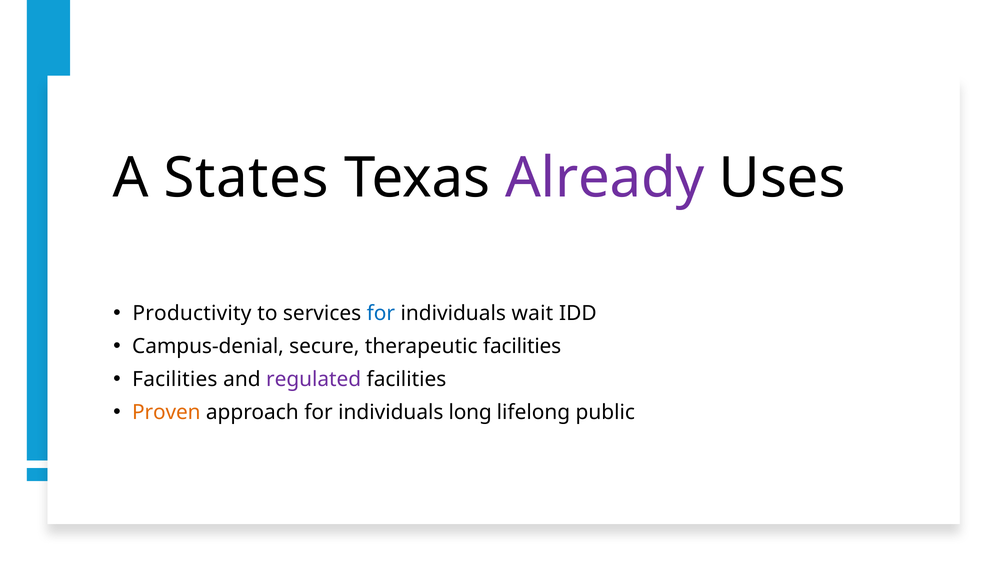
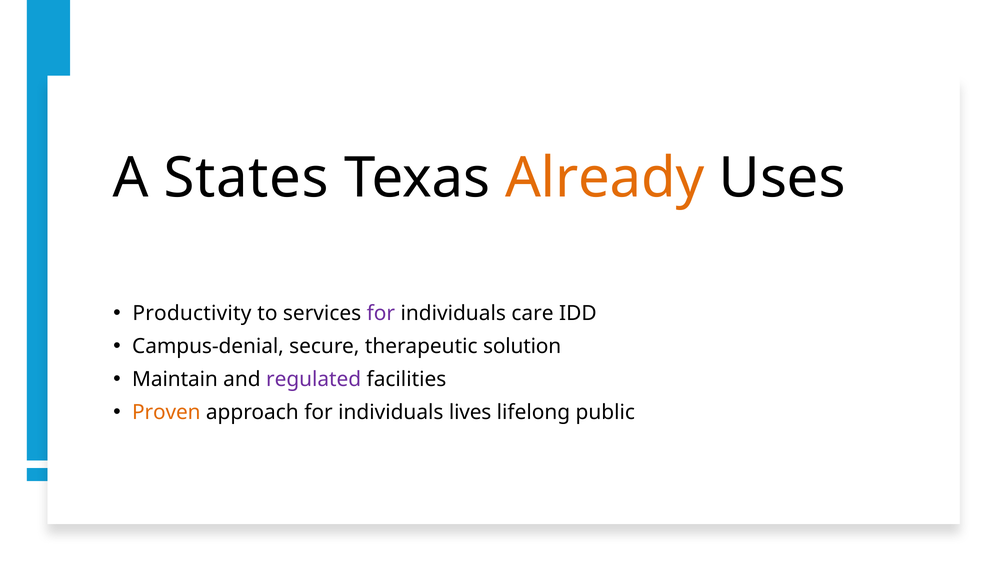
Already colour: purple -> orange (605, 178)
for colour: blue -> purple (381, 313)
wait: wait -> care (533, 313)
therapeutic facilities: facilities -> solution (522, 346)
Facilities: Facilities -> Maintain (175, 379)
long: long -> lives (470, 412)
